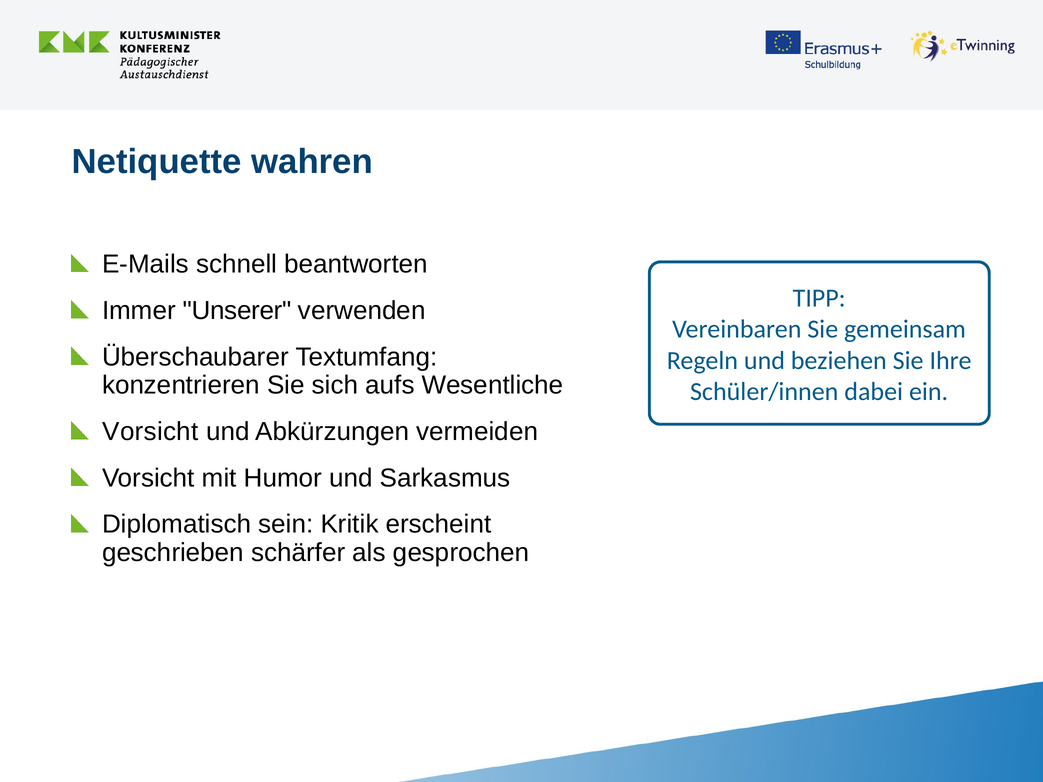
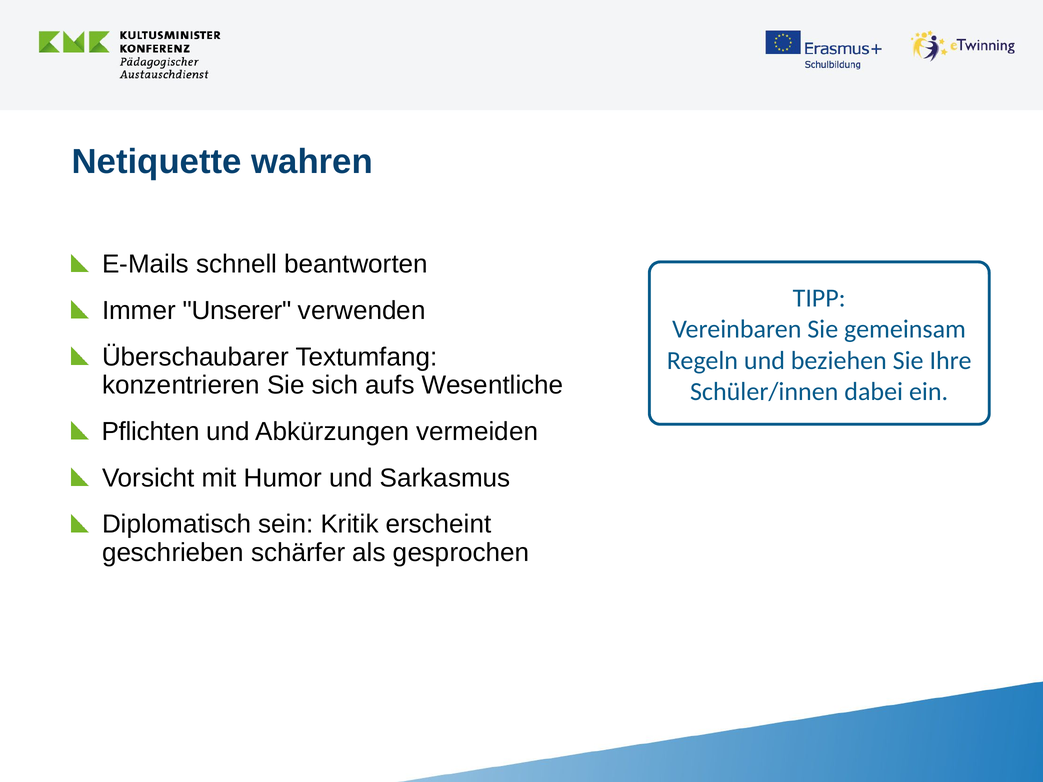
Vorsicht: Vorsicht -> Pflichten (151, 432)
